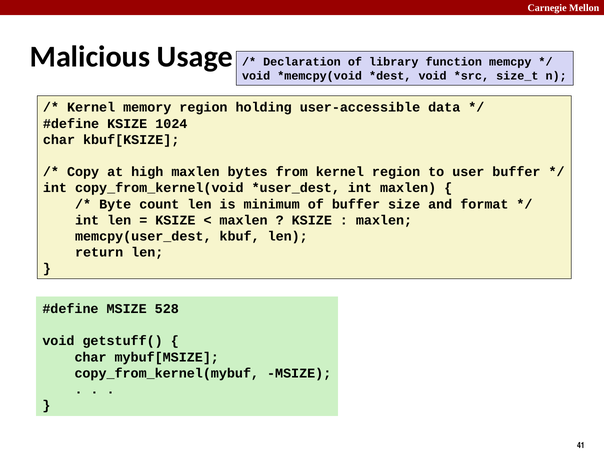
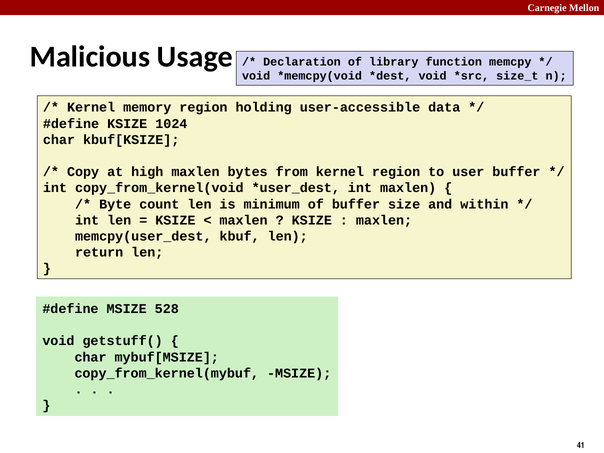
format: format -> within (484, 204)
